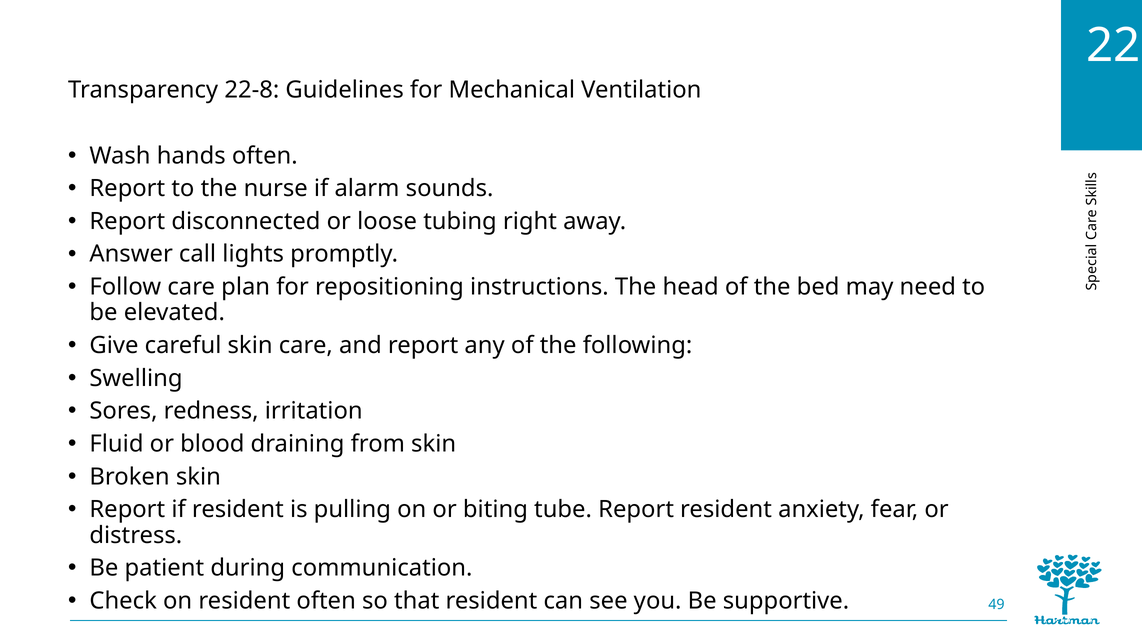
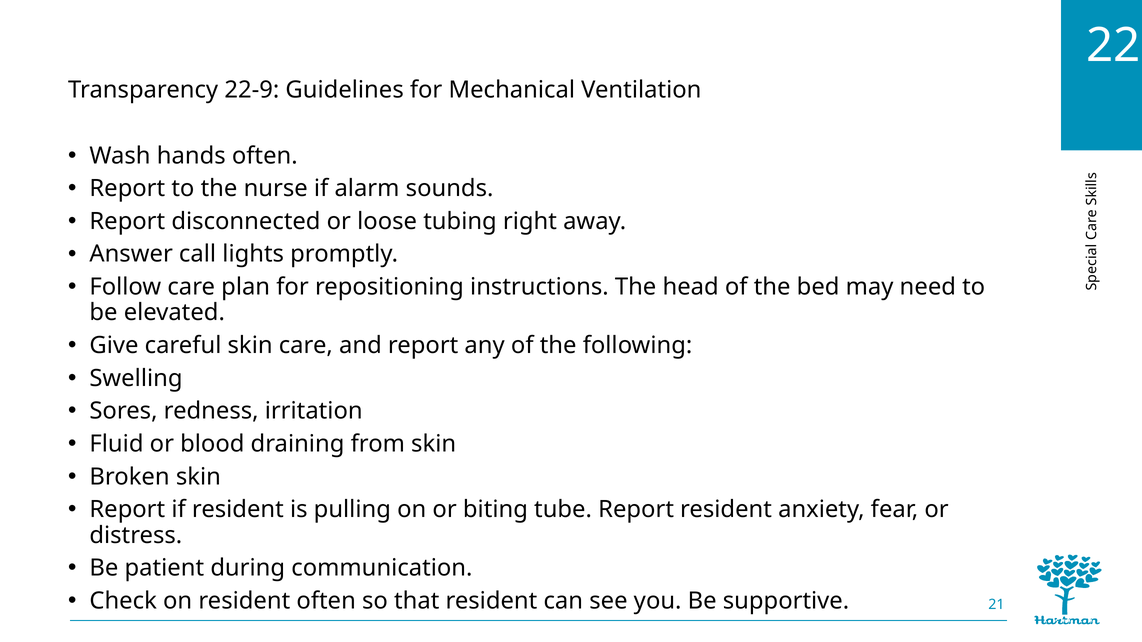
22-8: 22-8 -> 22-9 (252, 90)
49: 49 -> 21 (996, 605)
